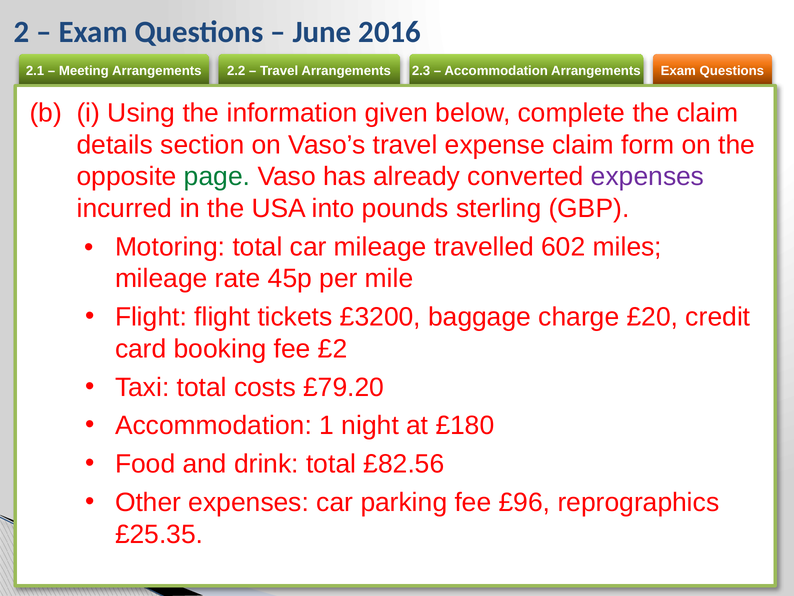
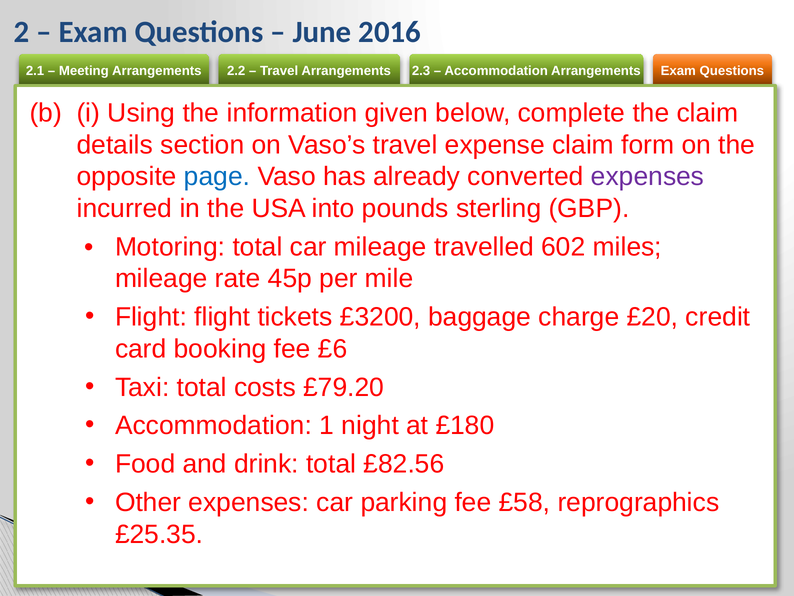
page colour: green -> blue (217, 177)
£2: £2 -> £6 (333, 349)
£96: £96 -> £58 (525, 502)
